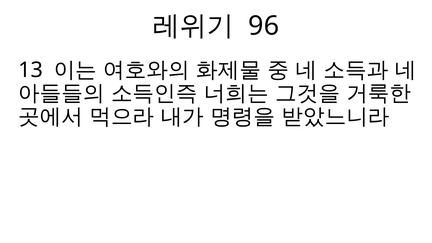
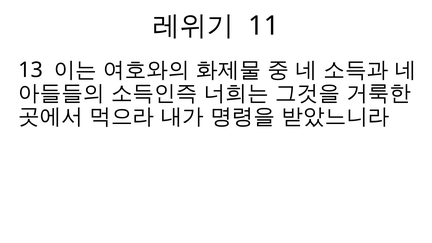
96: 96 -> 11 (264, 26)
